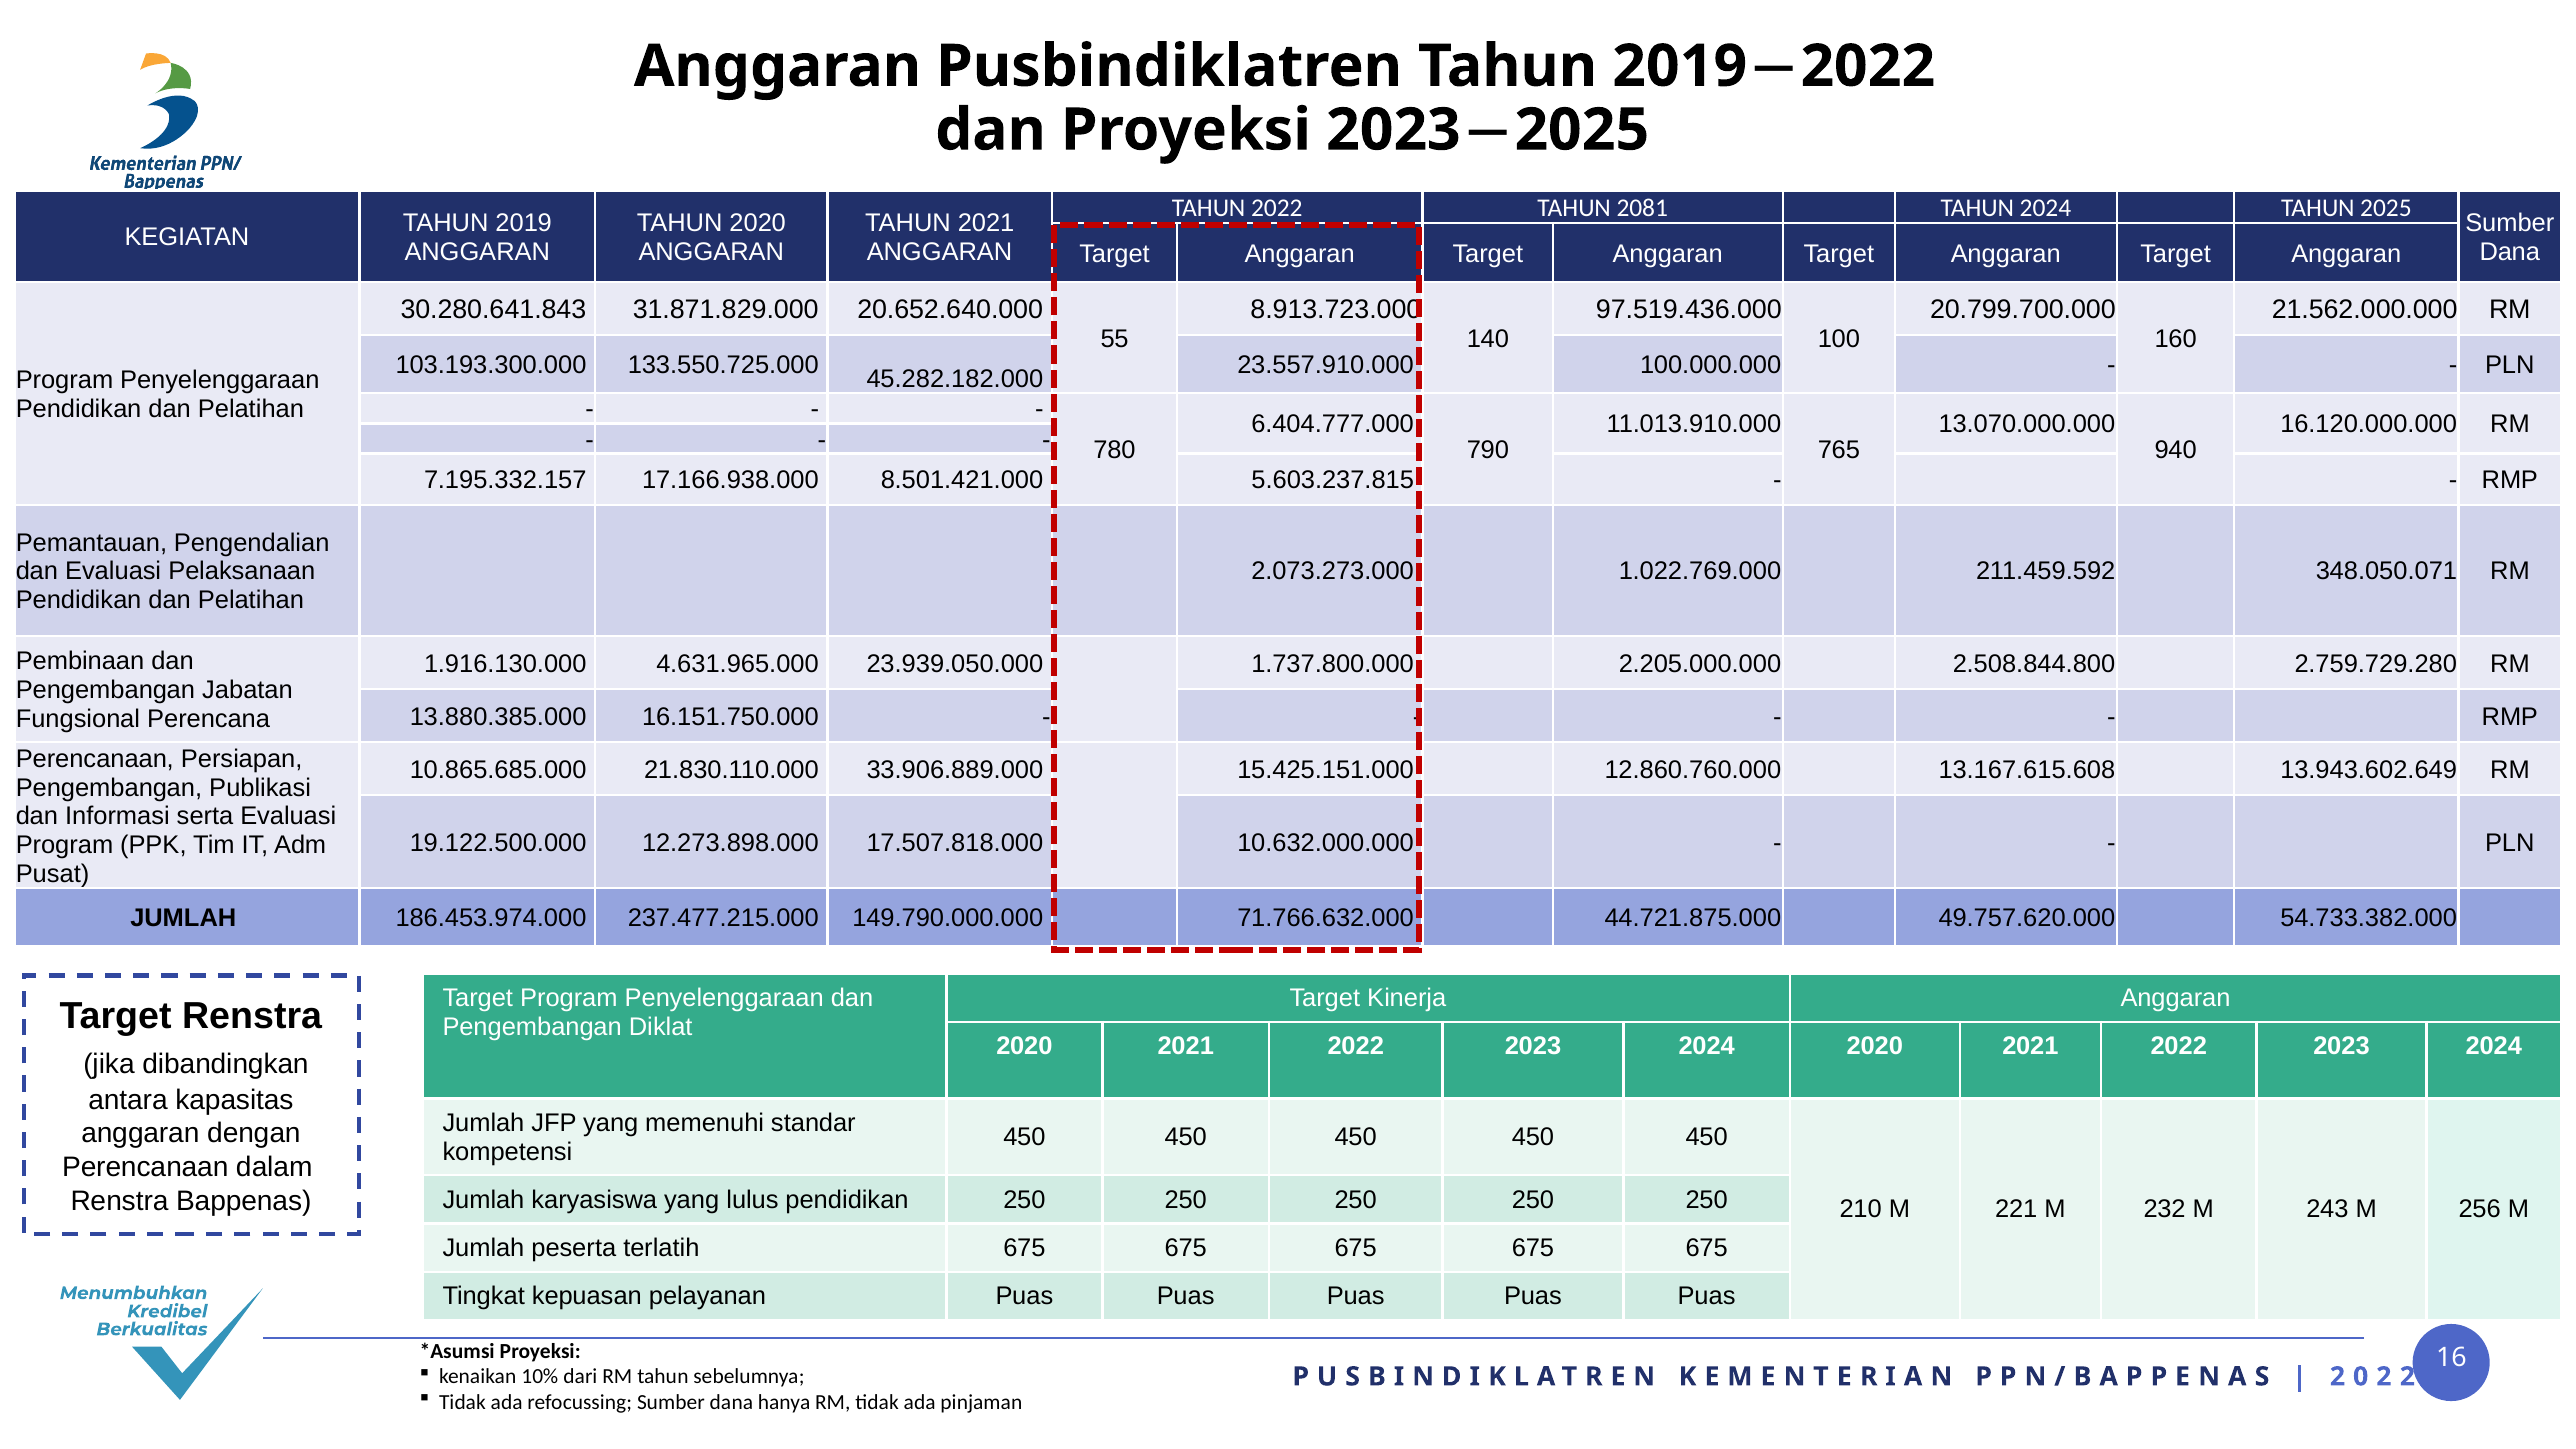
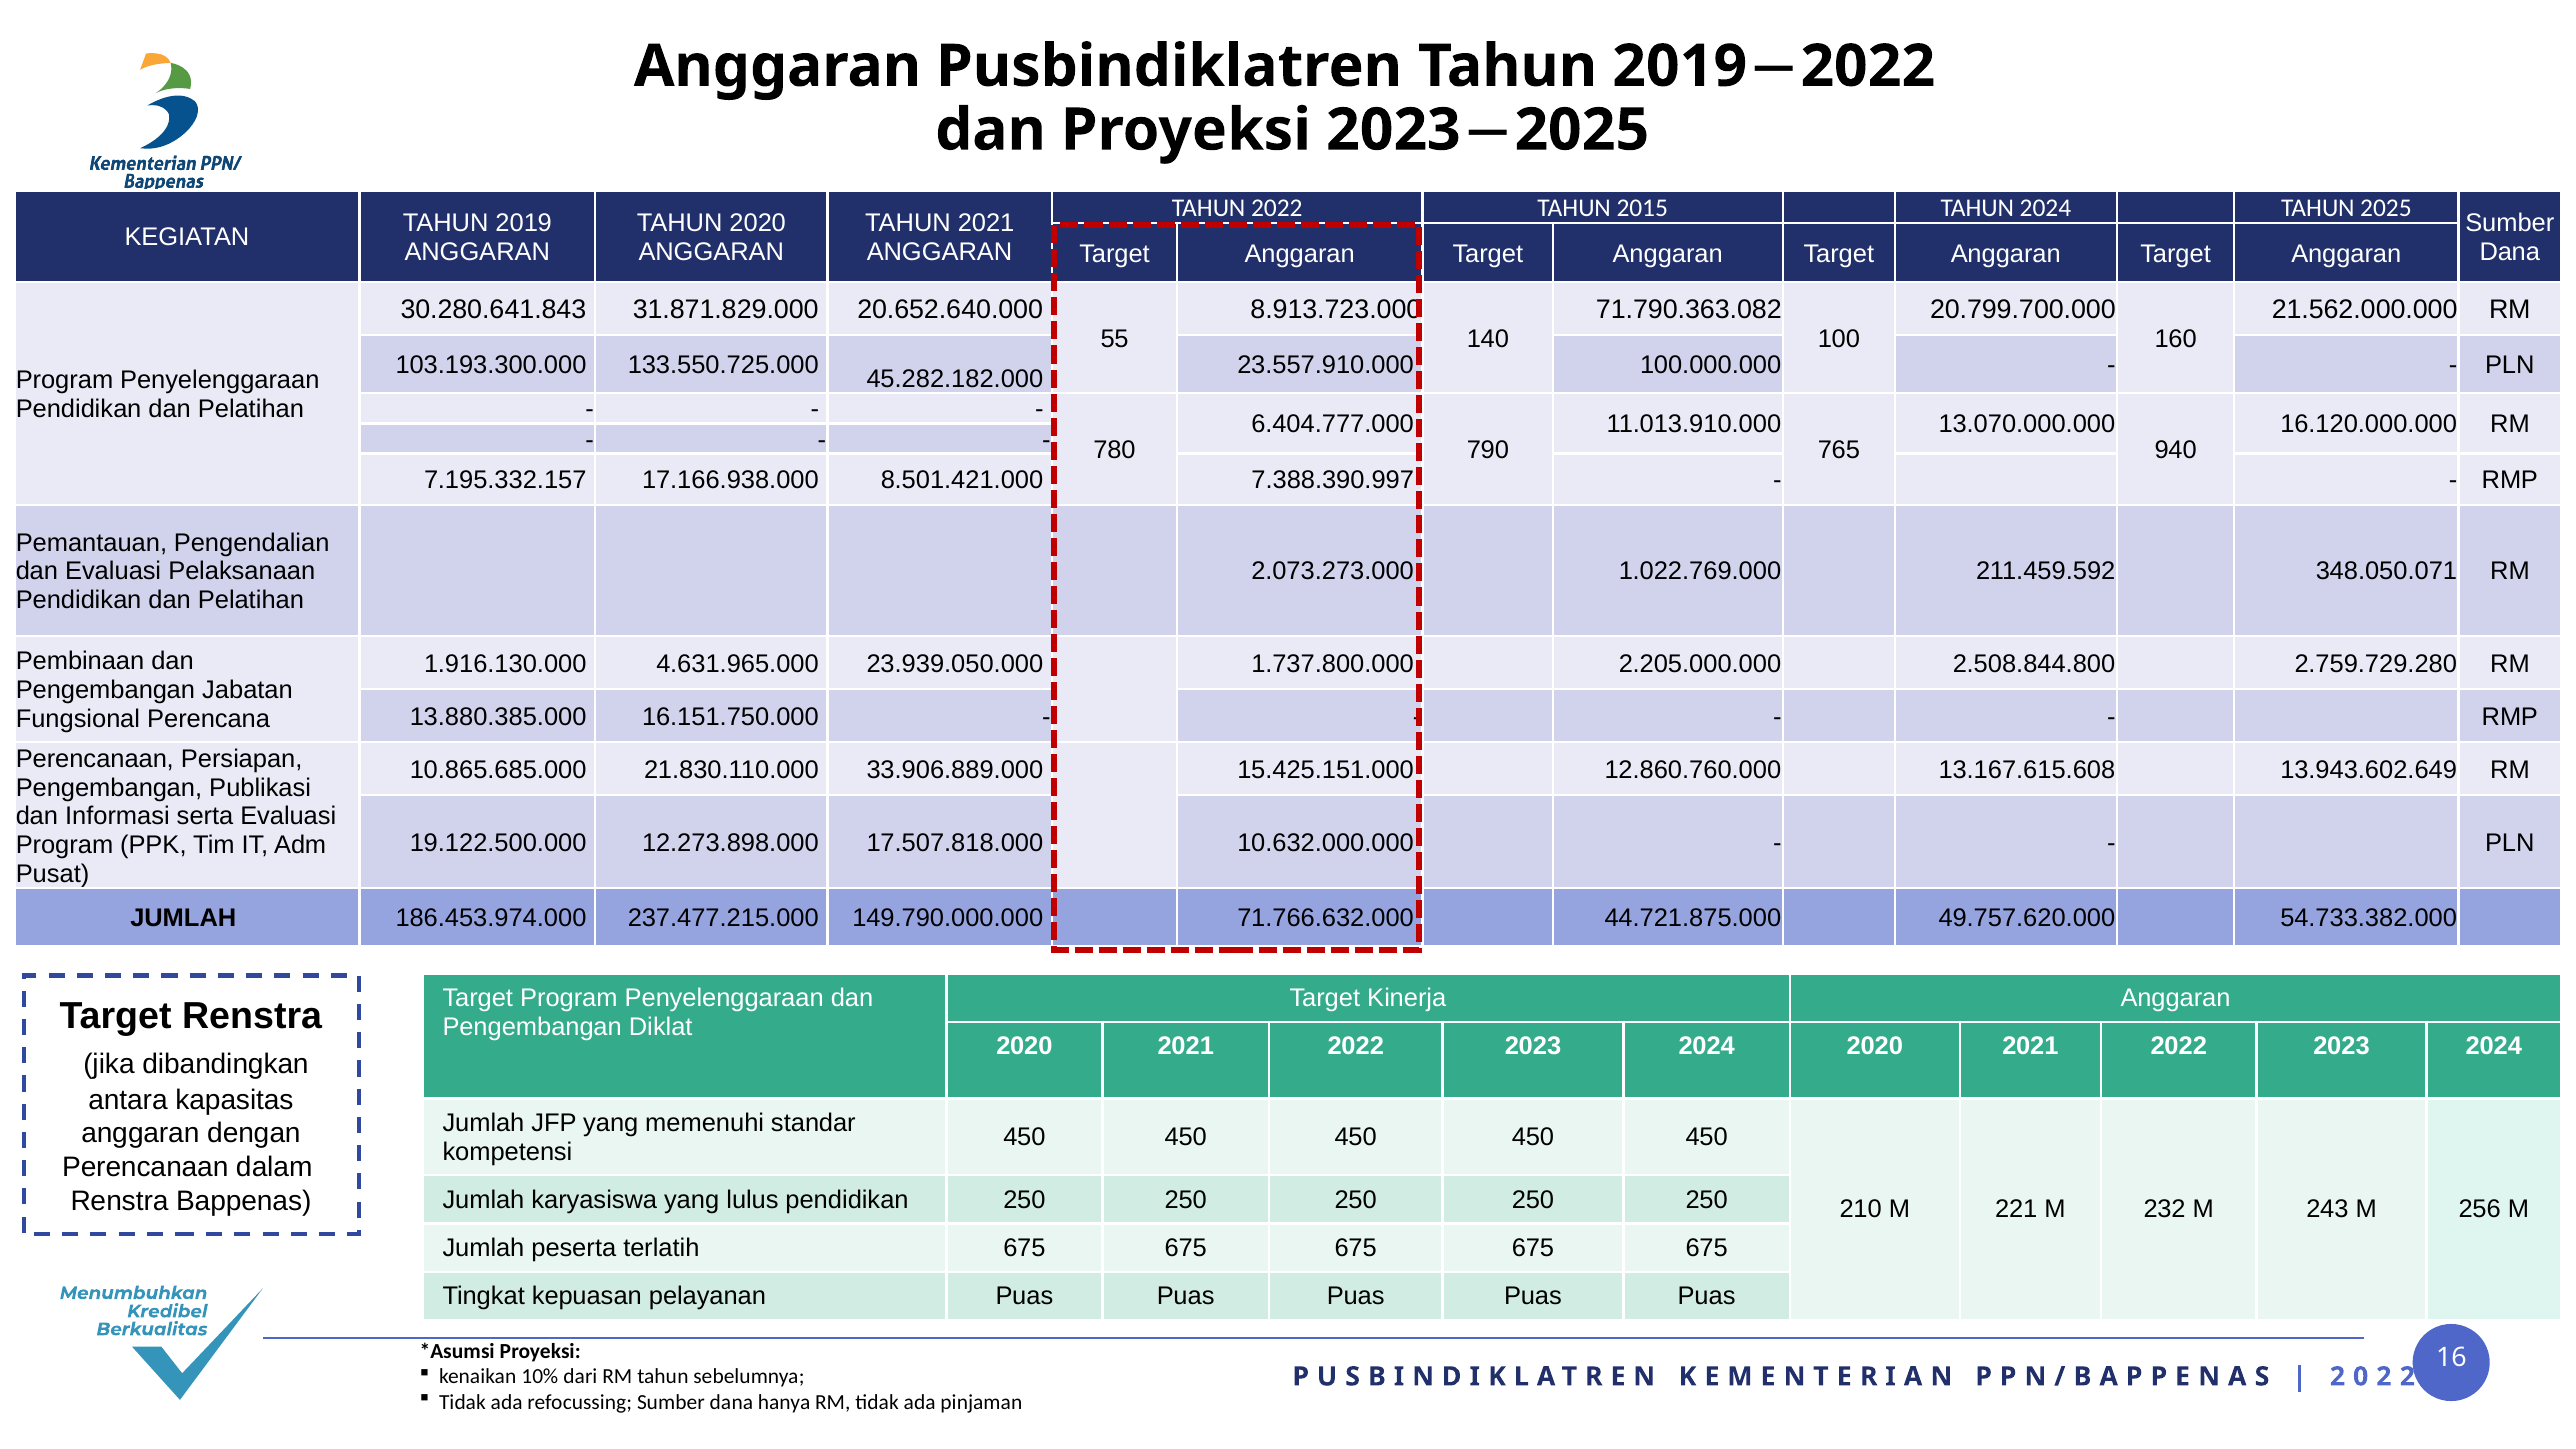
2081: 2081 -> 2015 (1642, 208)
97.519.436.000: 97.519.436.000 -> 71.790.363.082 (1689, 310)
5.603.237.815: 5.603.237.815 -> 7.388.390.997 (1333, 480)
